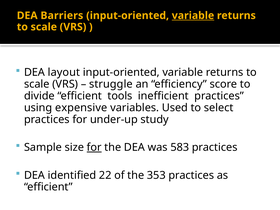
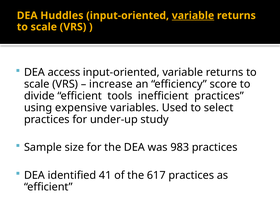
Barriers: Barriers -> Huddles (62, 16)
layout: layout -> access (64, 72)
struggle: struggle -> increase (111, 84)
for underline: present -> none (94, 147)
583: 583 -> 983 (180, 147)
22: 22 -> 41 (105, 175)
353: 353 -> 617 (156, 175)
